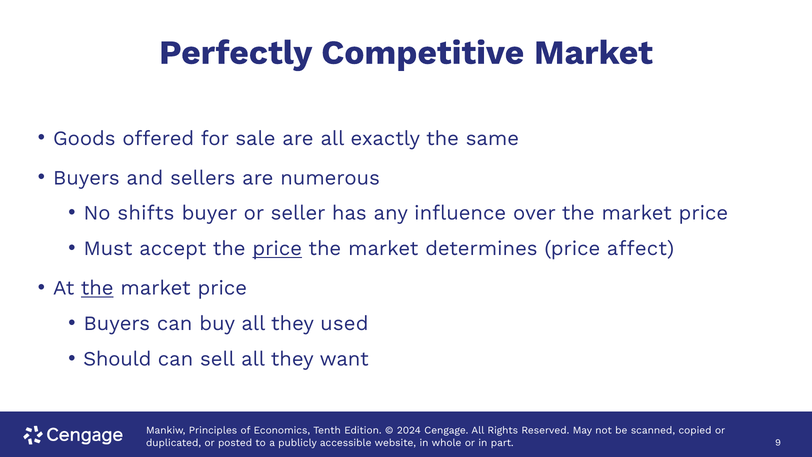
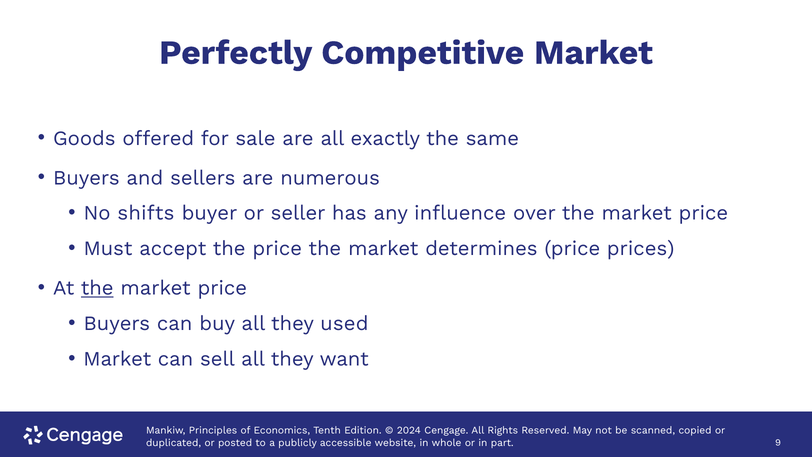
price underline: present -> none (277, 249)
affect: affect -> prices (641, 249)
Should: Should -> Market (117, 359)
